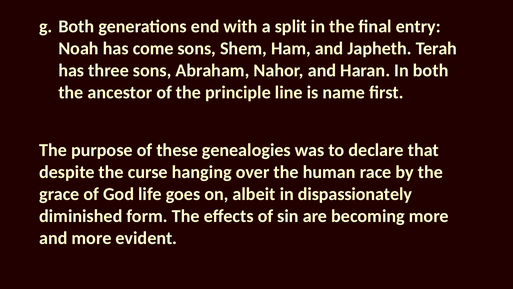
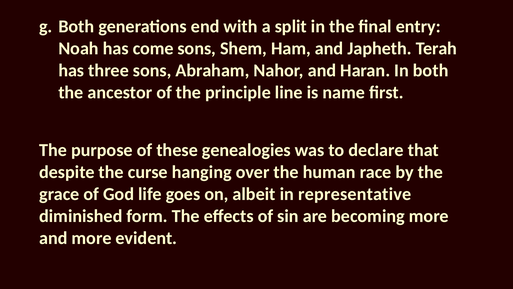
dispassionately: dispassionately -> representative (355, 194)
